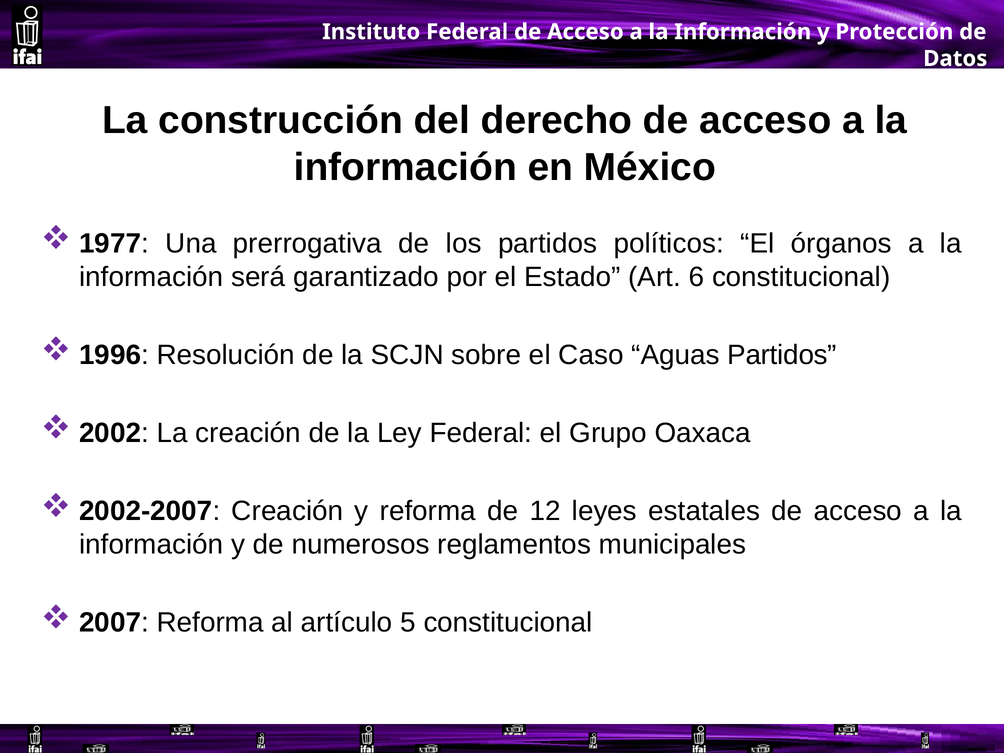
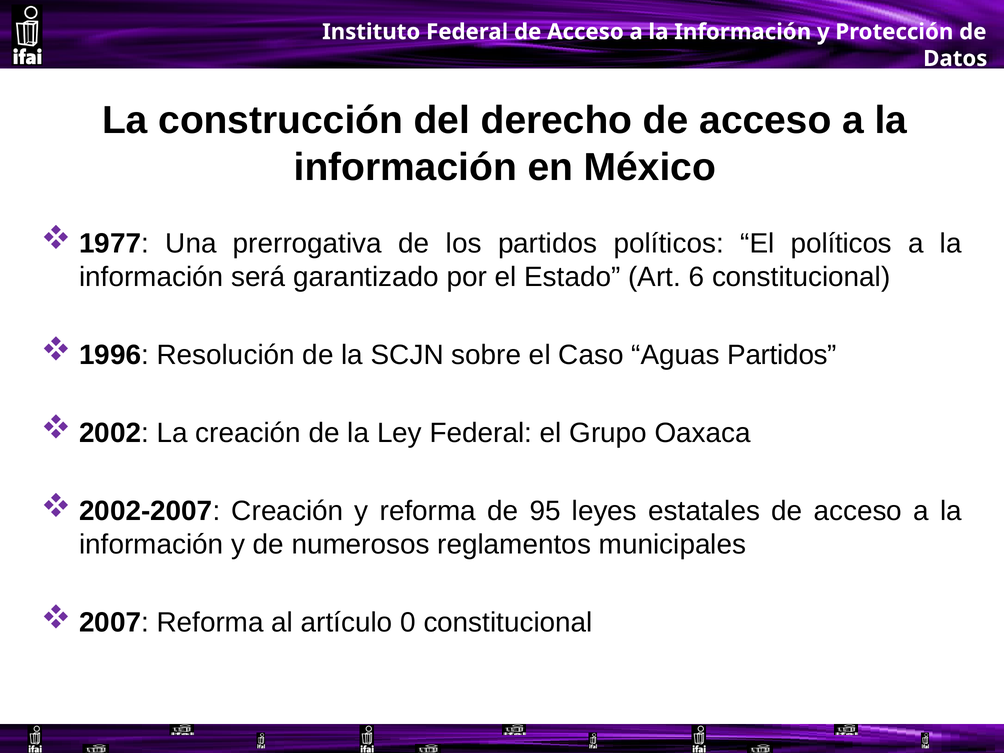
El órganos: órganos -> políticos (841, 243)
12: 12 -> 95 (545, 511)
5: 5 -> 0 (408, 623)
